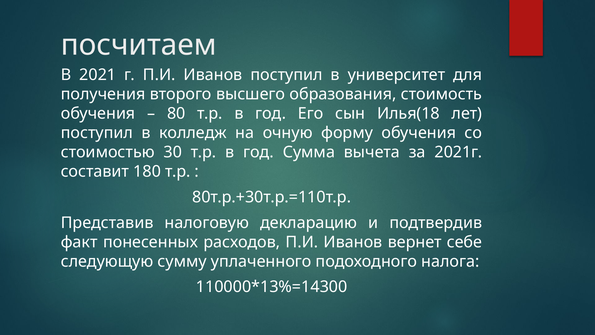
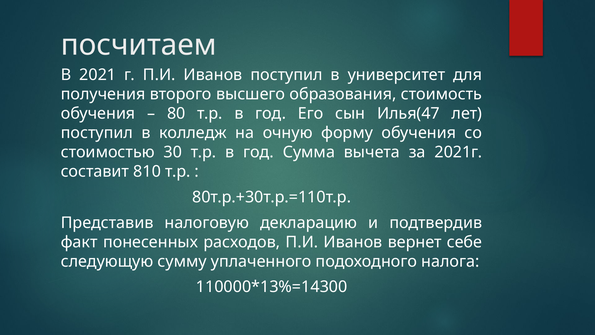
Илья(18: Илья(18 -> Илья(47 (408, 113)
180: 180 -> 810 (147, 171)
